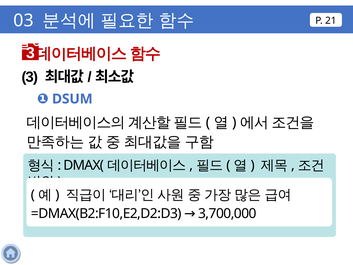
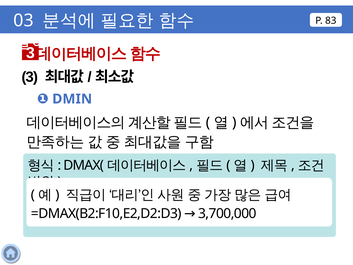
21: 21 -> 83 (331, 21)
DSUM: DSUM -> DMIN (72, 99)
